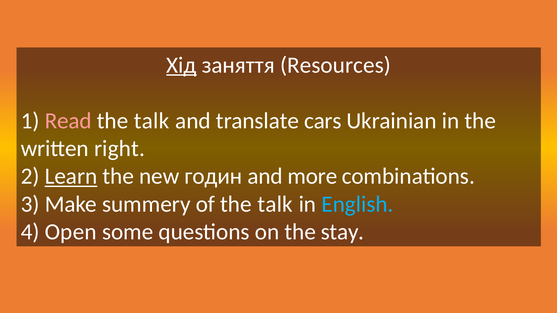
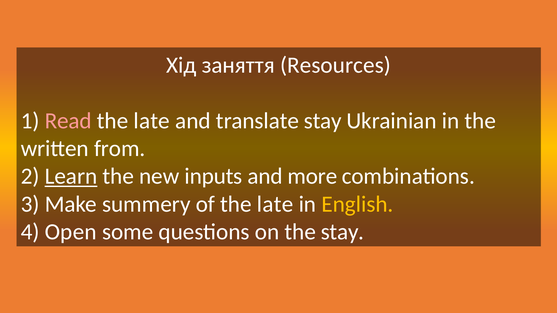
Хід underline: present -> none (181, 65)
talk: talk -> late (152, 121)
translate cars: cars -> stay (323, 121)
right: right -> from (120, 149)
годин: годин -> inputs (213, 177)
of the talk: talk -> late (275, 204)
English colour: light blue -> yellow (357, 204)
